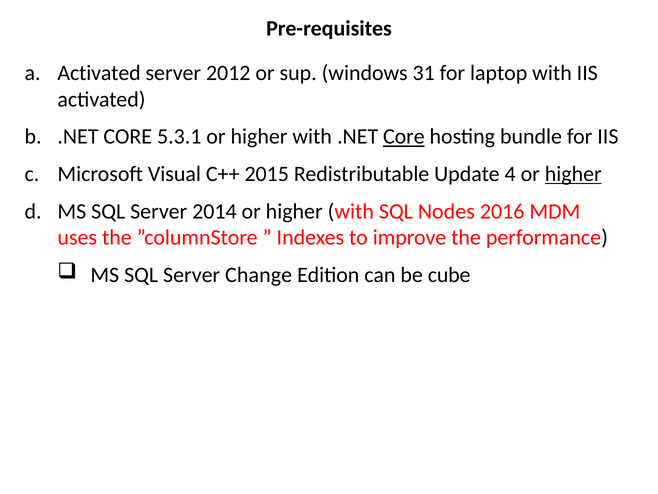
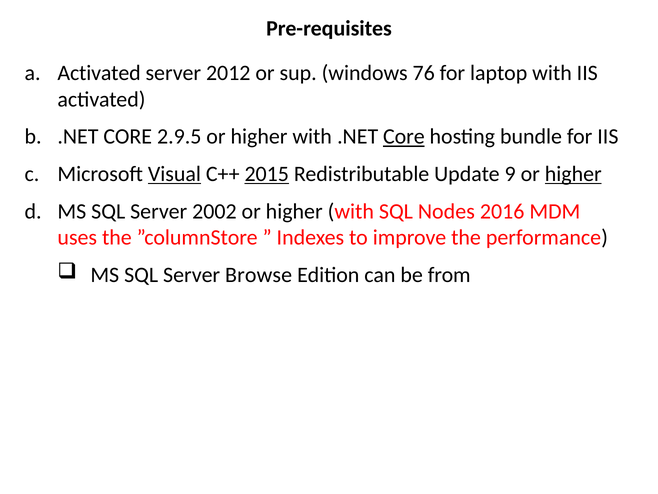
31: 31 -> 76 (424, 73)
5.3.1: 5.3.1 -> 2.9.5 (179, 137)
Visual underline: none -> present (174, 174)
2015 underline: none -> present (267, 174)
4: 4 -> 9 (510, 174)
2014: 2014 -> 2002 (214, 211)
Change: Change -> Browse (259, 275)
cube: cube -> from (449, 275)
